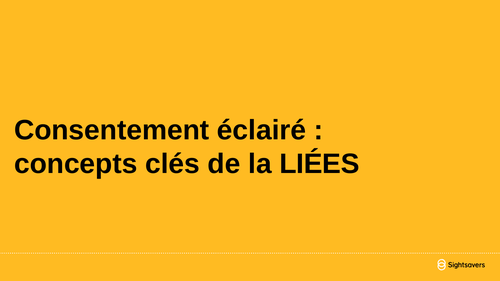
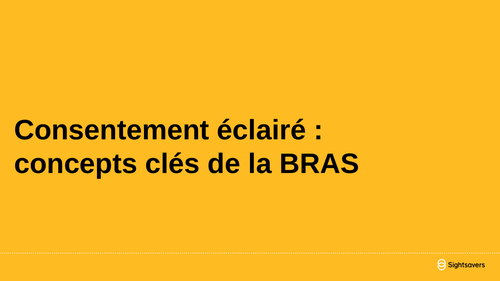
LIÉES: LIÉES -> BRAS (319, 164)
